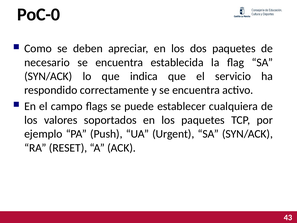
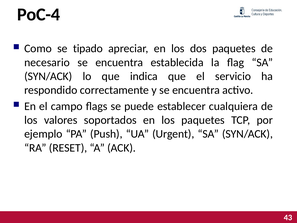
PoC-0: PoC-0 -> PoC-4 (39, 15)
deben: deben -> tipado (88, 49)
